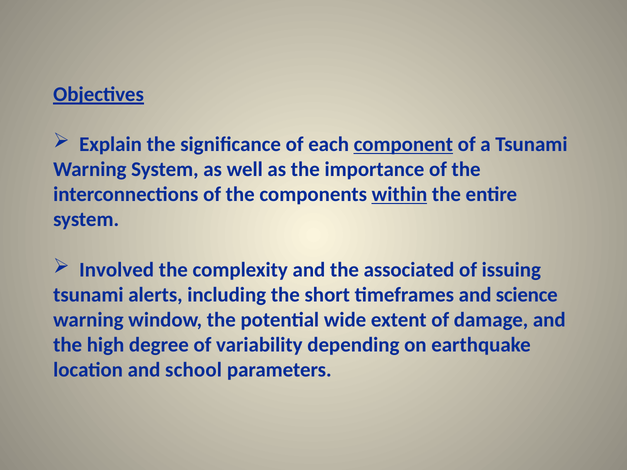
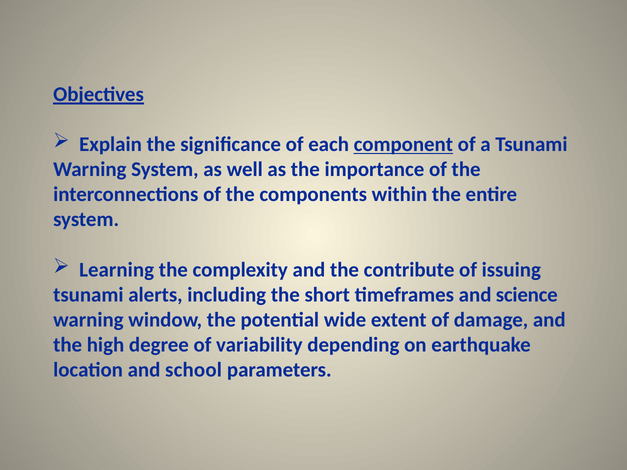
within underline: present -> none (399, 195)
Involved: Involved -> Learning (117, 270)
associated: associated -> contribute (409, 270)
